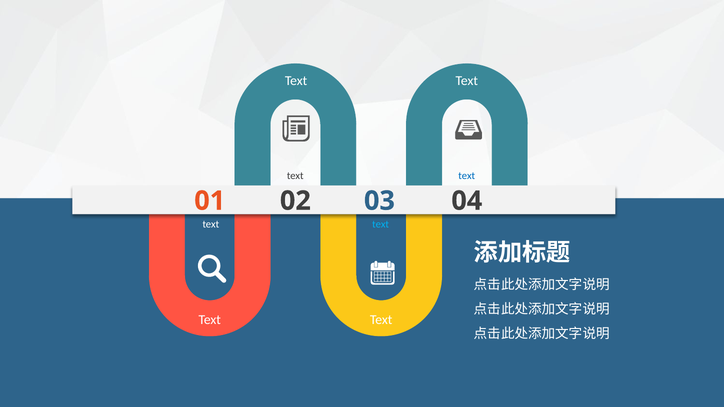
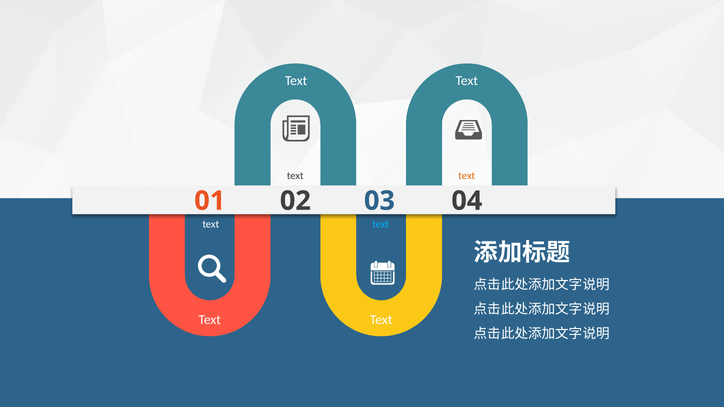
text colour: blue -> orange (467, 176)
